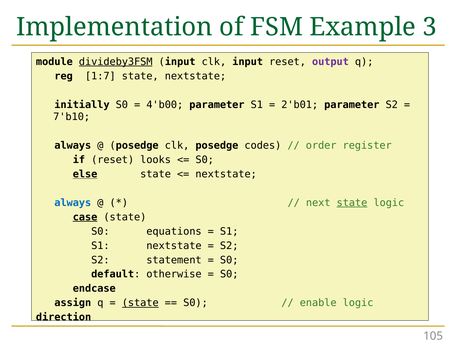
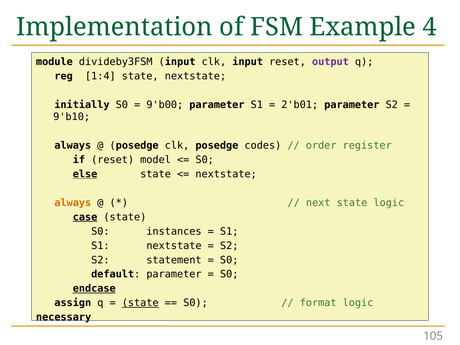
3: 3 -> 4 (430, 27)
divideby3FSM underline: present -> none (116, 62)
1:7: 1:7 -> 1:4 (100, 76)
4'b00: 4'b00 -> 9'b00 (165, 105)
7'b10: 7'b10 -> 9'b10 (72, 117)
looks: looks -> model (156, 160)
always colour: blue -> orange (73, 203)
state underline: present -> none (352, 203)
equations: equations -> instances (174, 231)
default otherwise: otherwise -> parameter (174, 274)
endcase underline: none -> present (94, 289)
enable: enable -> format (318, 303)
direction: direction -> necessary (64, 317)
